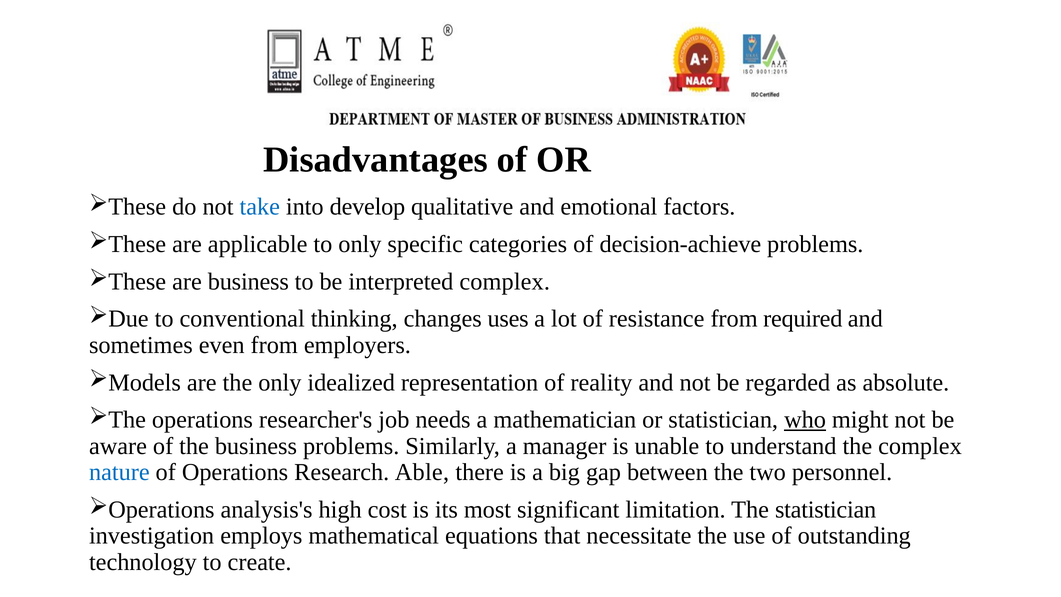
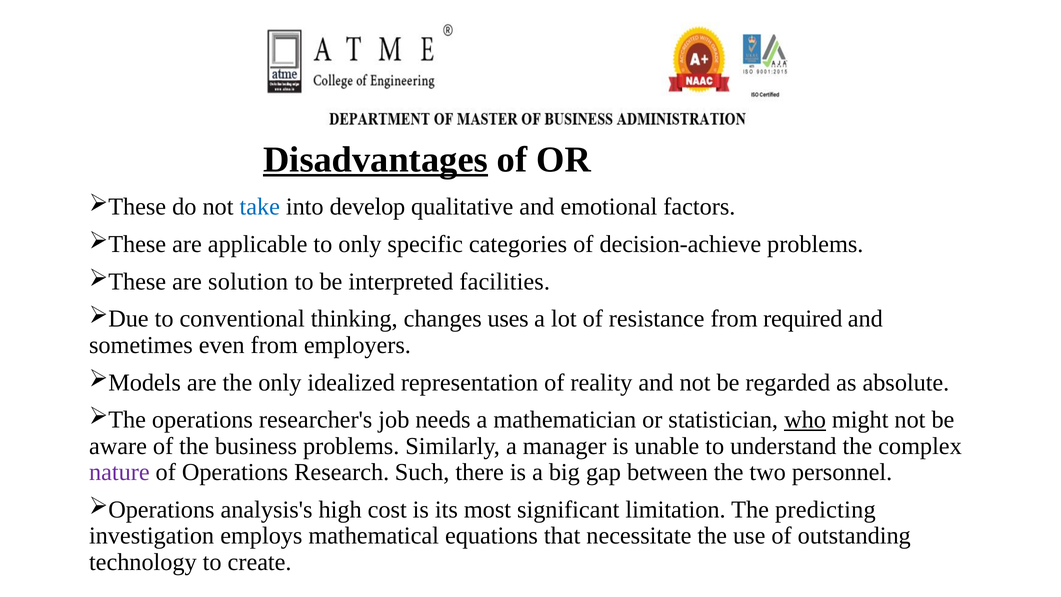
Disadvantages underline: none -> present (376, 159)
are business: business -> solution (248, 282)
interpreted complex: complex -> facilities (505, 282)
nature colour: blue -> purple (119, 472)
Able: Able -> Such (422, 472)
The statistician: statistician -> predicting (825, 510)
